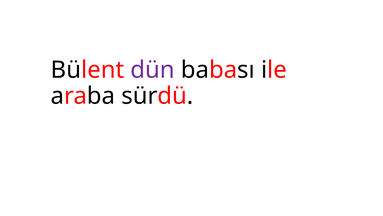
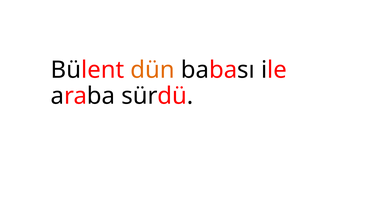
dün colour: purple -> orange (153, 70)
